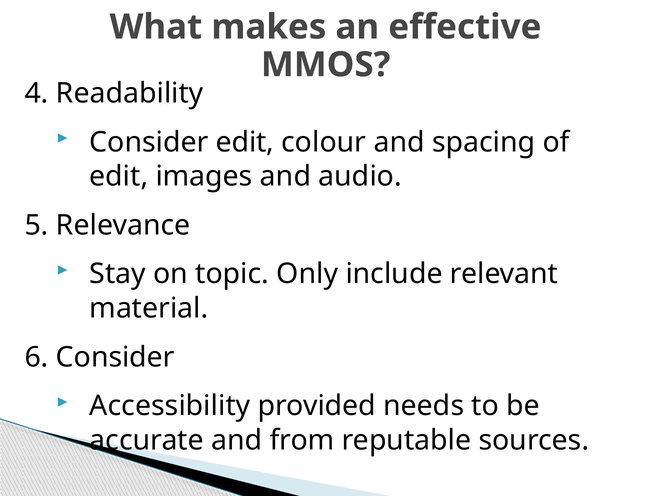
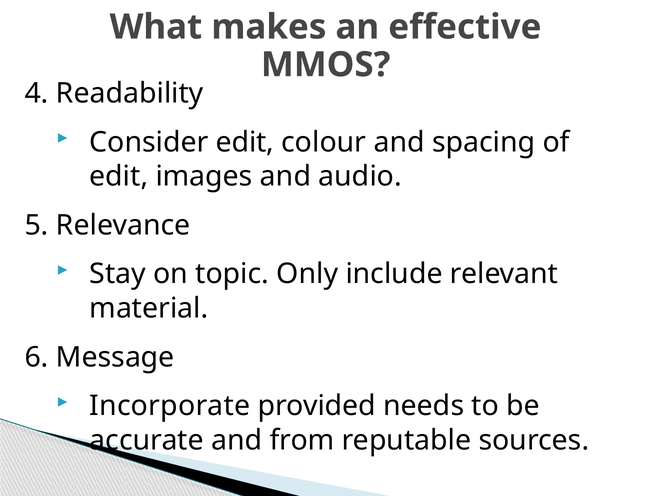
6 Consider: Consider -> Message (115, 357)
Accessibility: Accessibility -> Incorporate (170, 406)
